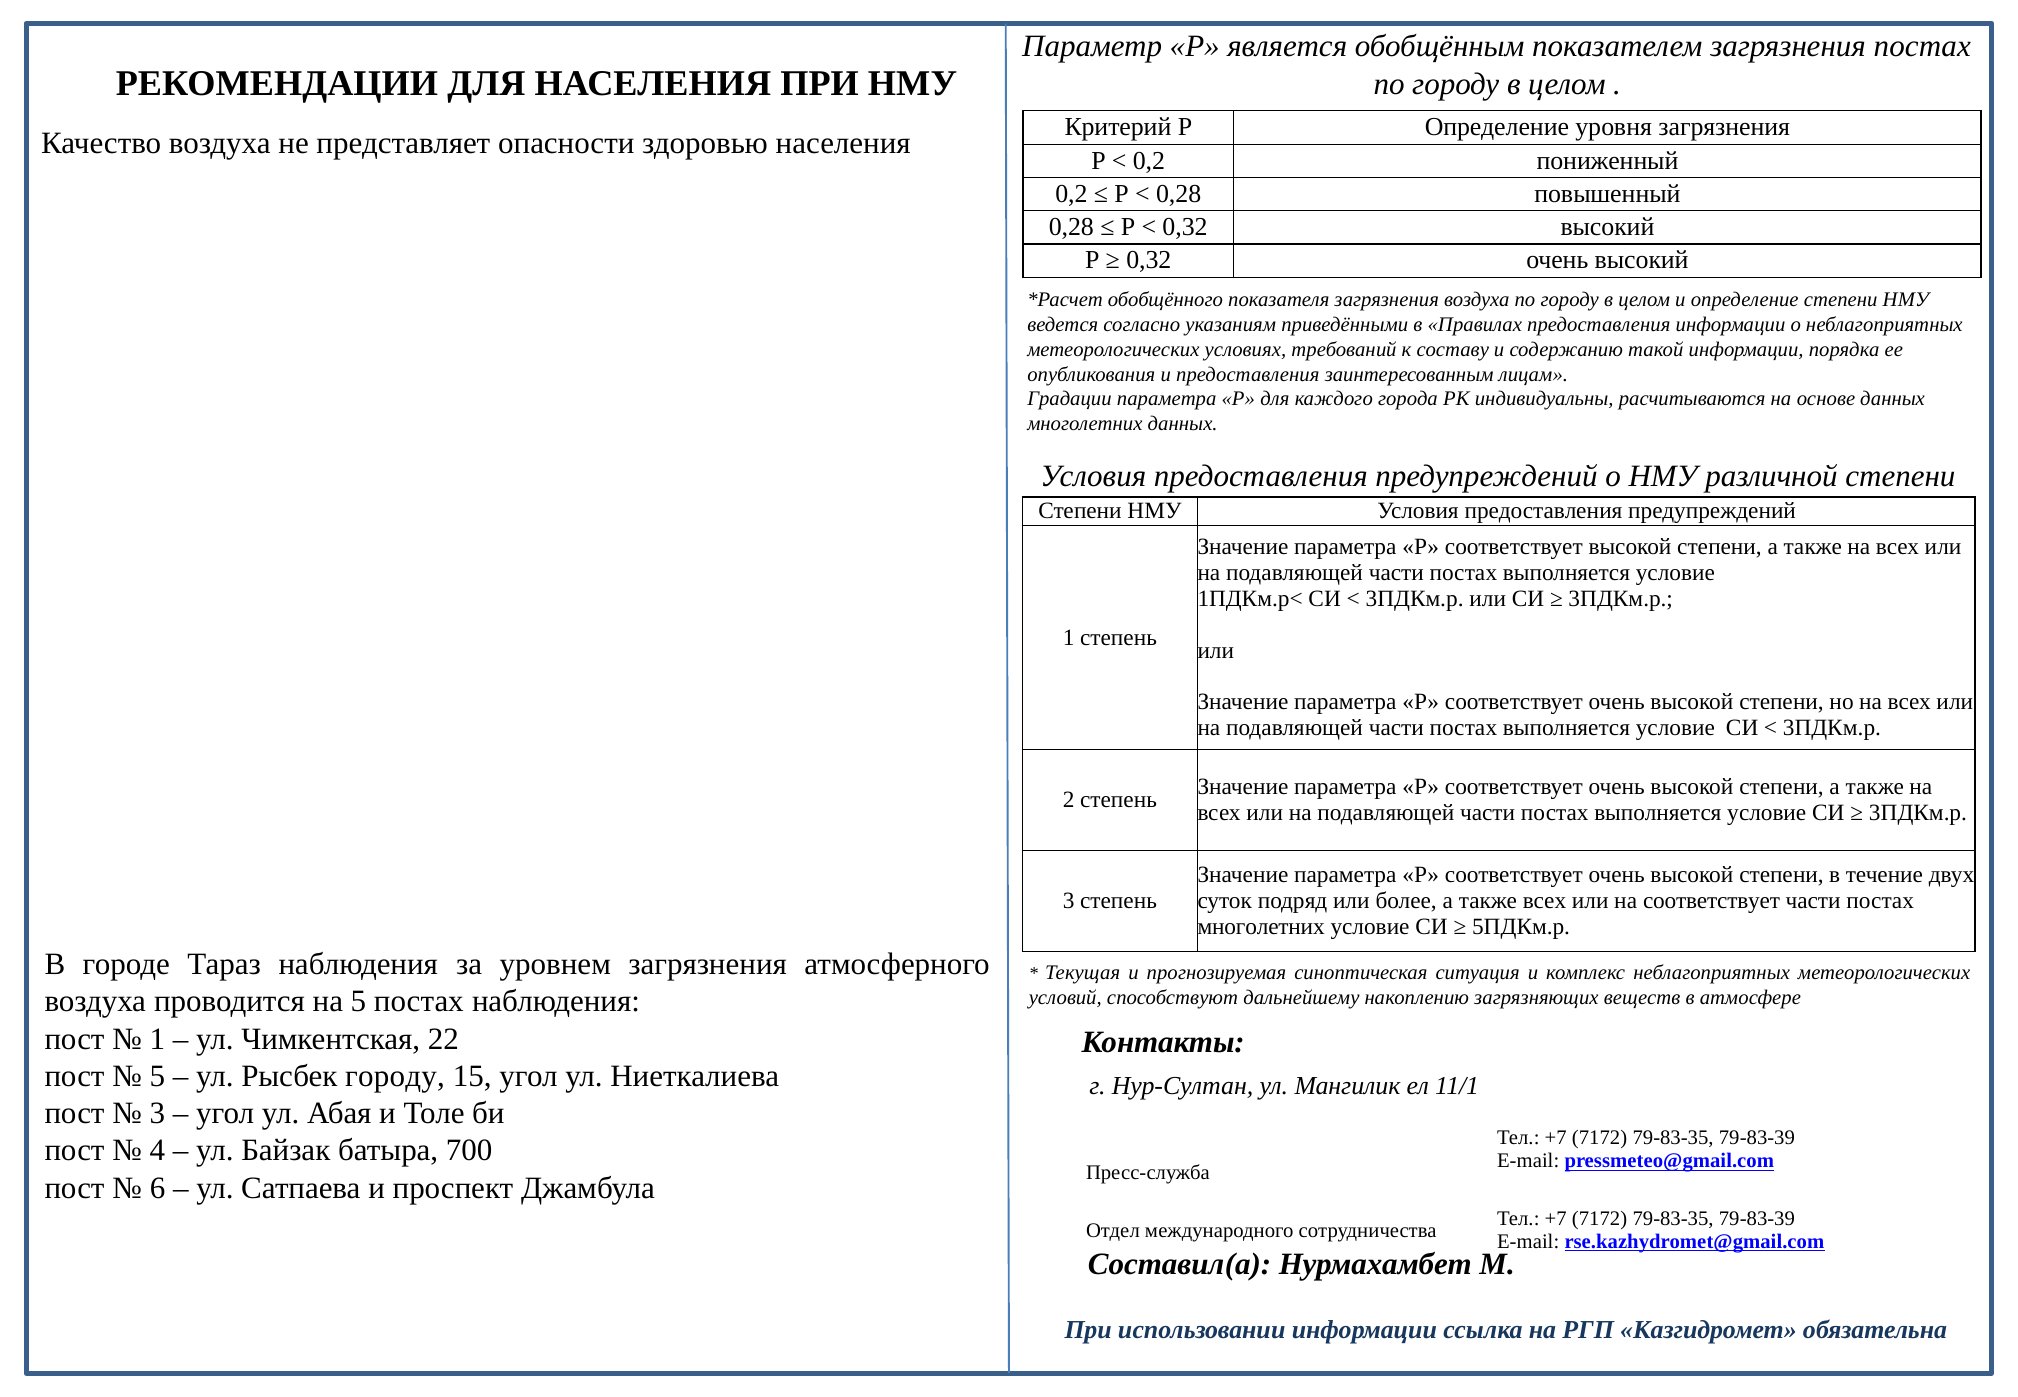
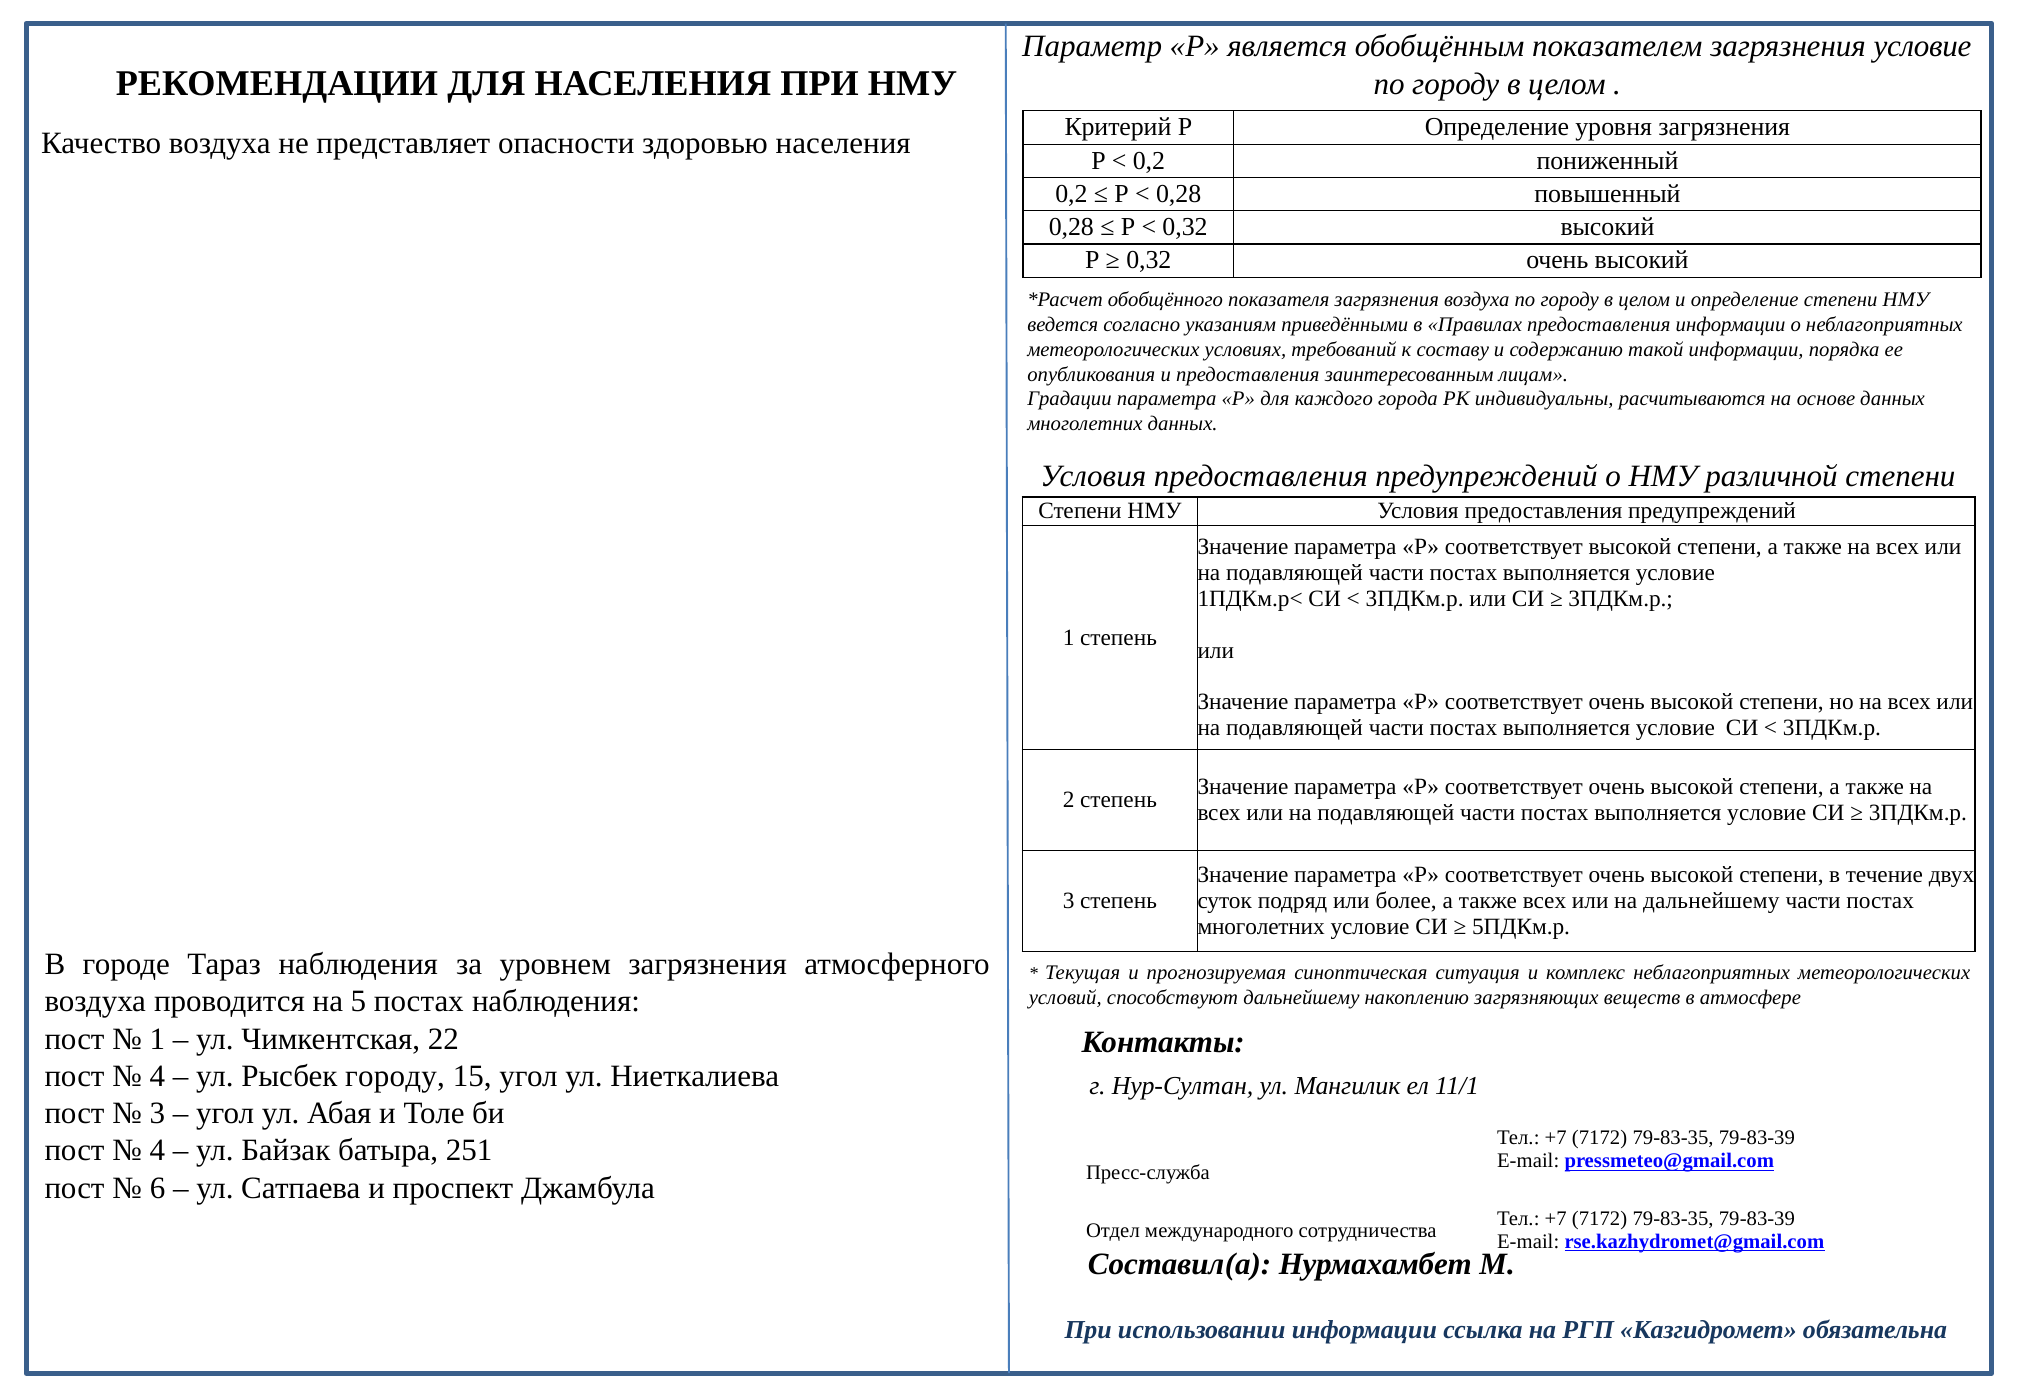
загрязнения постах: постах -> условие (1922, 47)
на соответствует: соответствует -> дальнейшему (1711, 901)
5: 5 -> 4 (157, 1076)
700: 700 -> 251 (469, 1151)
